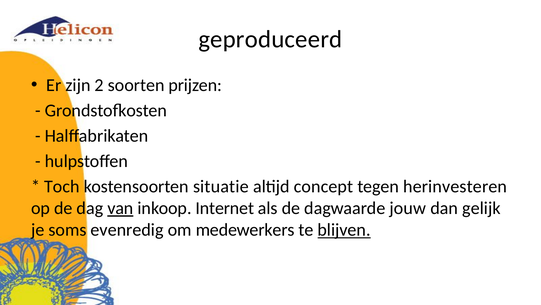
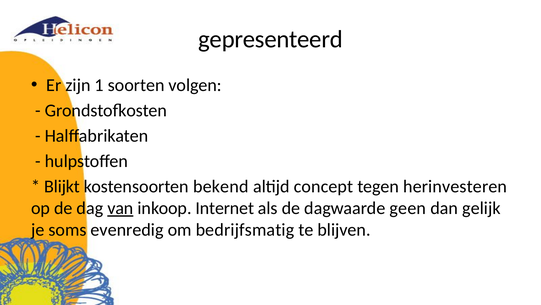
geproduceerd: geproduceerd -> gepresenteerd (271, 39)
2: 2 -> 1 (99, 85)
prijzen: prijzen -> volgen (195, 85)
Toch: Toch -> Blijkt (62, 186)
situatie: situatie -> bekend (221, 186)
jouw: jouw -> geen (408, 208)
medewerkers: medewerkers -> bedrijfsmatig (245, 229)
blijven underline: present -> none (344, 229)
